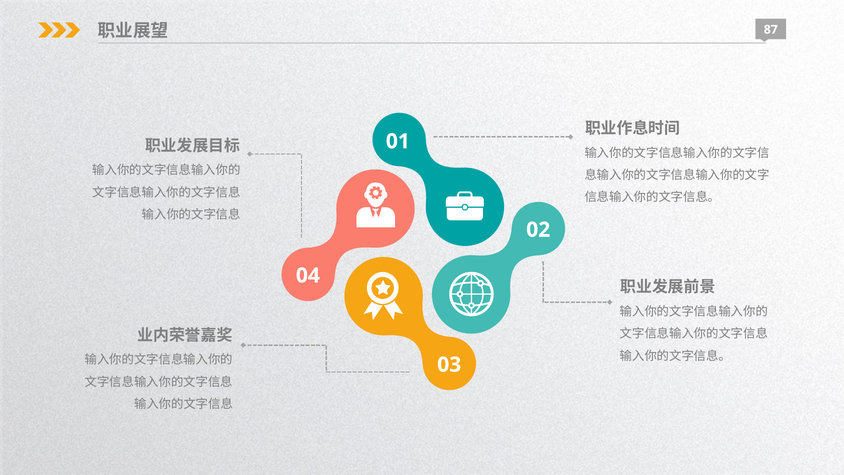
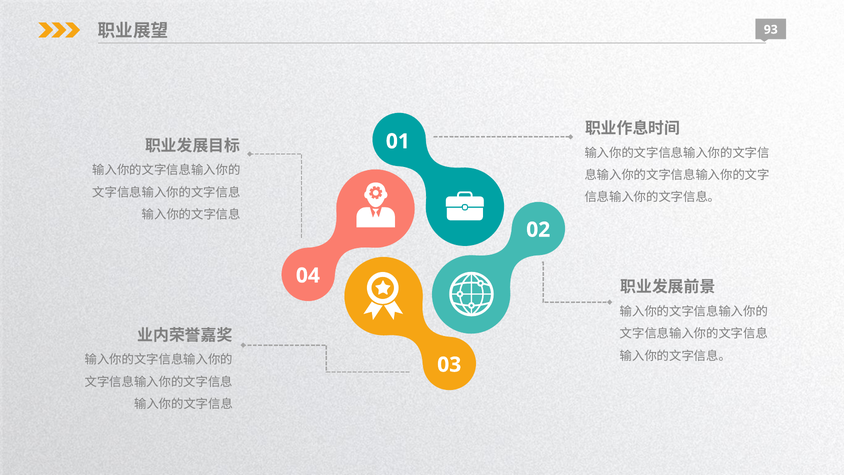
87: 87 -> 93 (771, 30)
